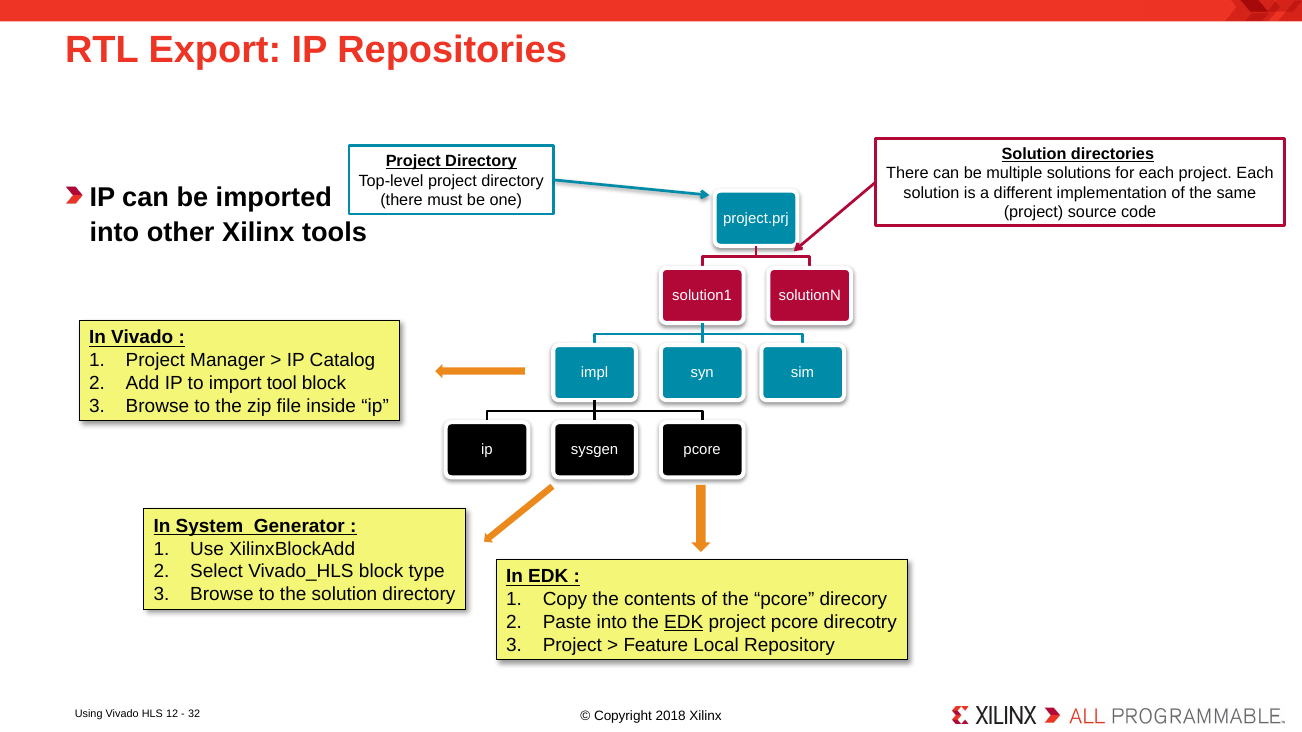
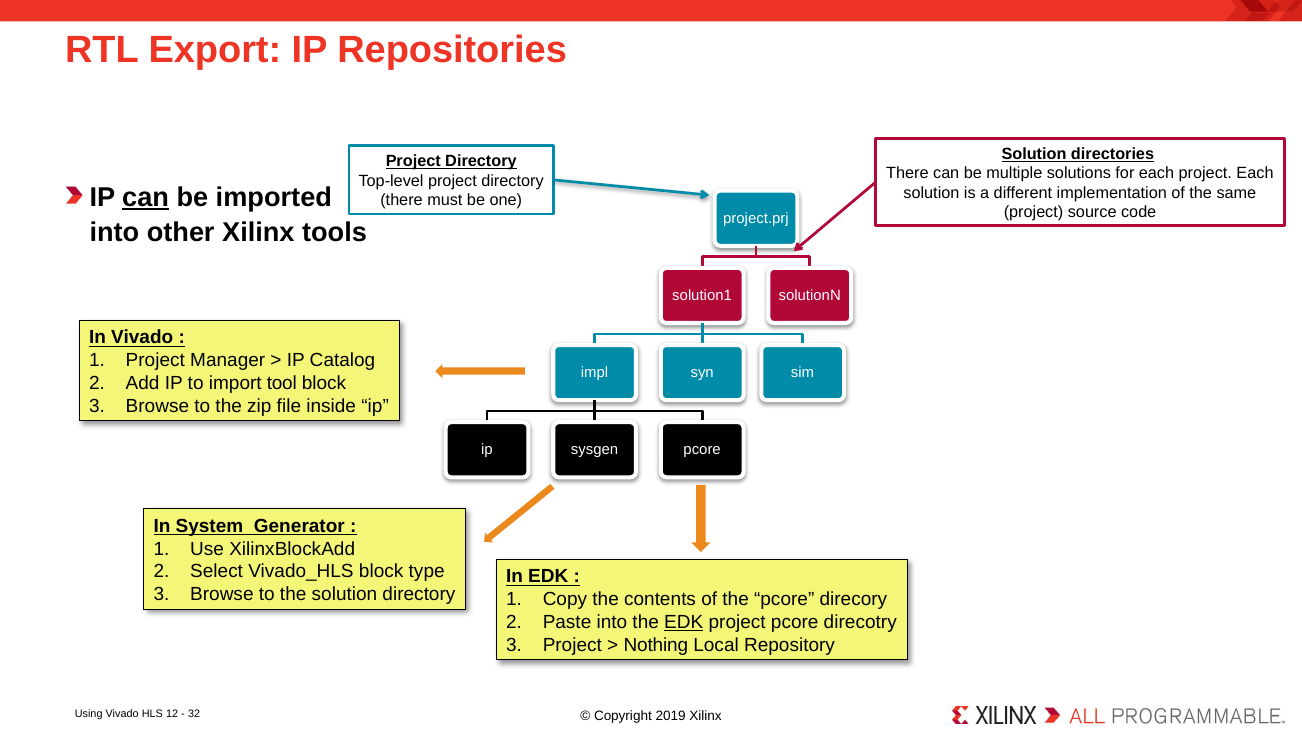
can underline: none -> present (146, 197)
Feature: Feature -> Nothing (656, 646)
2018: 2018 -> 2019 (671, 717)
